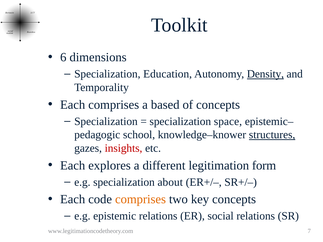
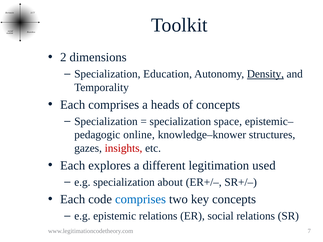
6: 6 -> 2 (63, 57)
based: based -> heads (165, 105)
school: school -> online (139, 135)
structures underline: present -> none (272, 135)
form: form -> used (264, 166)
comprises colour: orange -> blue (140, 200)
